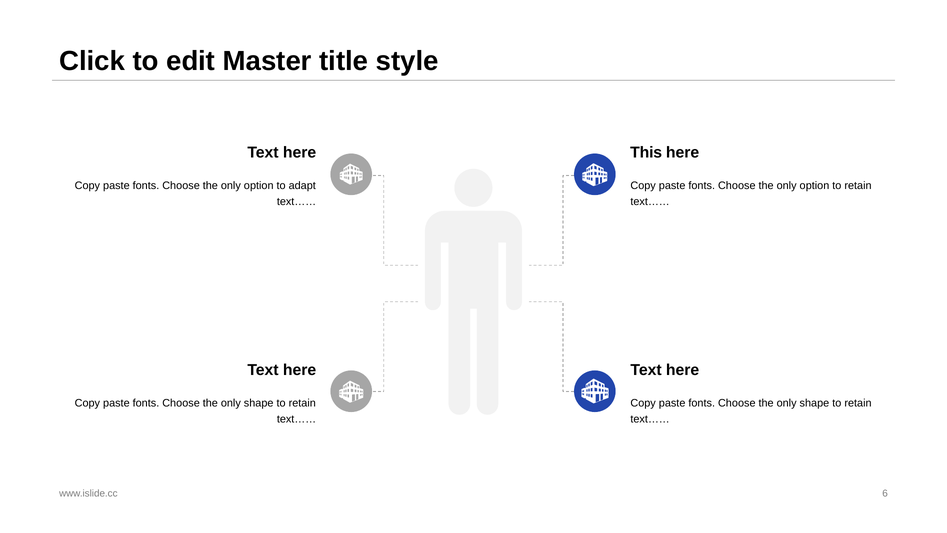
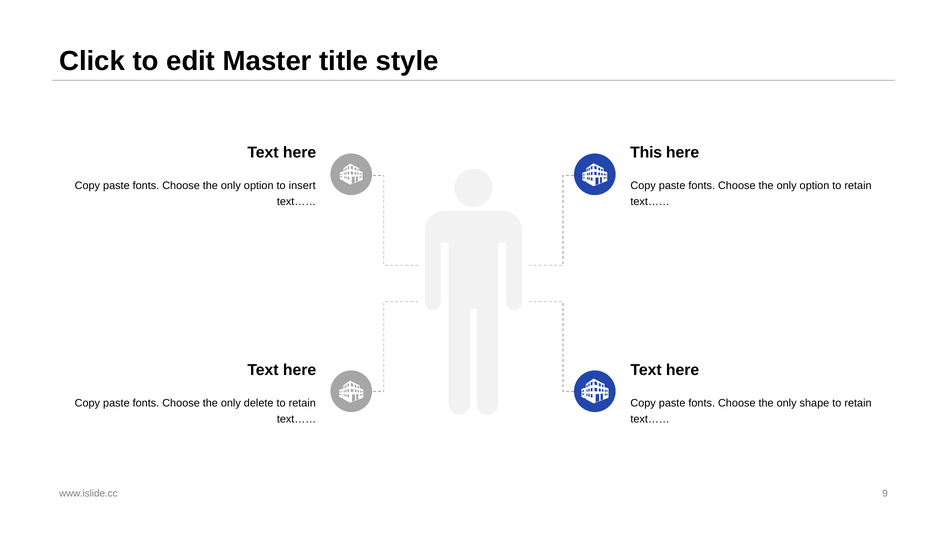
adapt: adapt -> insert (302, 186)
shape: shape -> delete (259, 403)
6: 6 -> 9 (885, 493)
